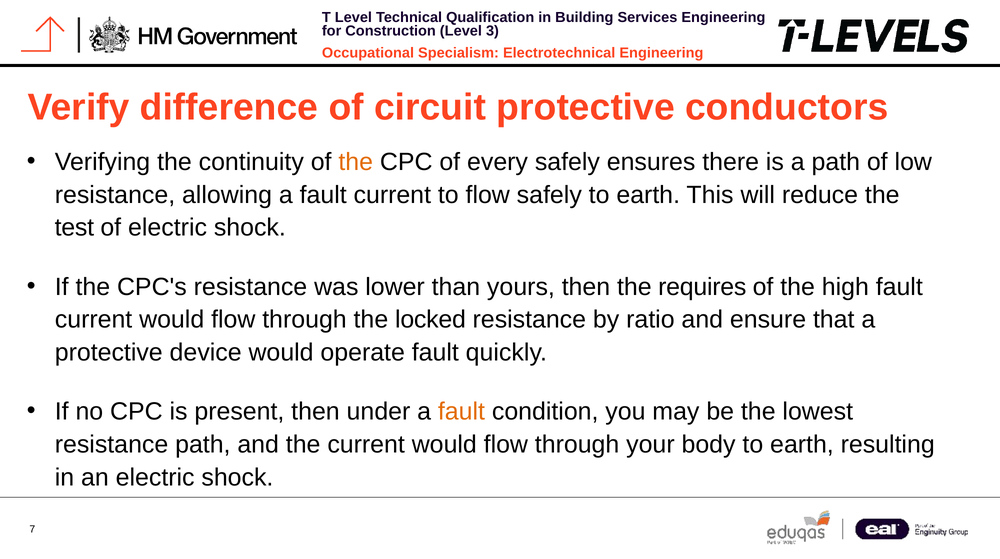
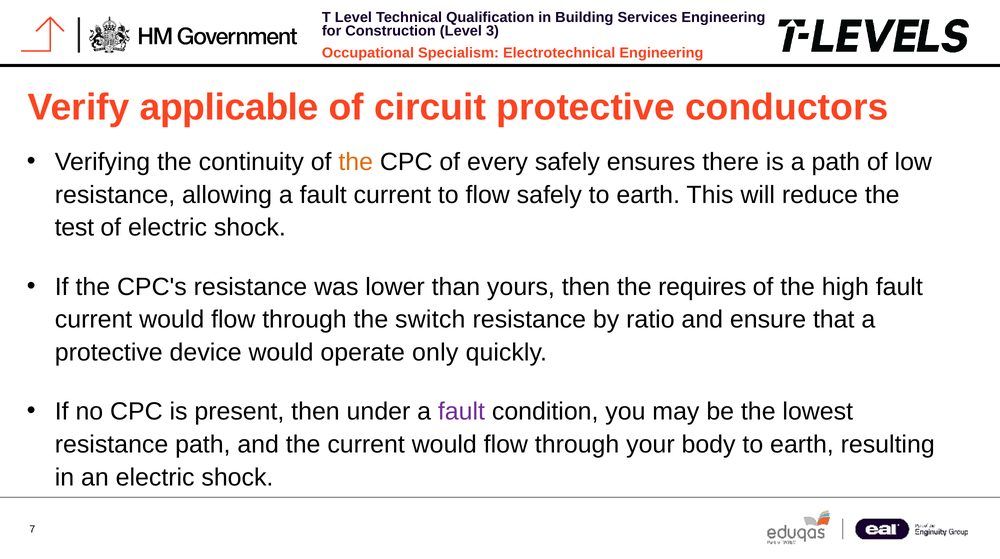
difference: difference -> applicable (229, 107)
locked: locked -> switch (430, 320)
operate fault: fault -> only (435, 352)
fault colour: orange -> purple (461, 412)
